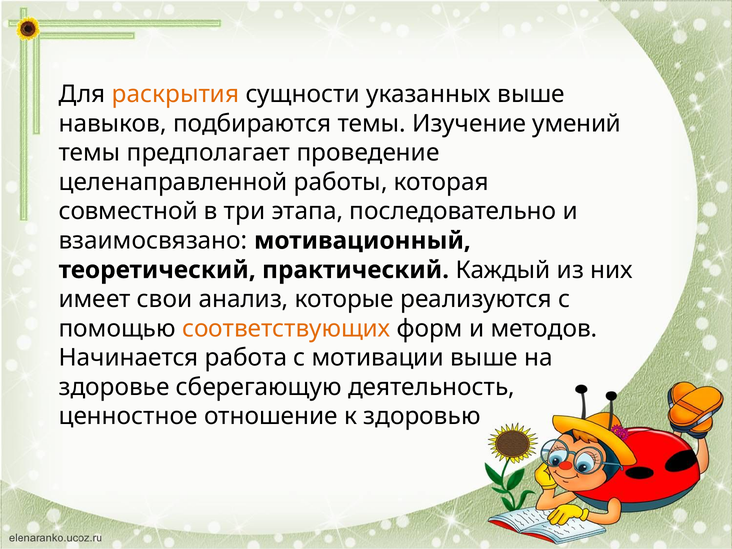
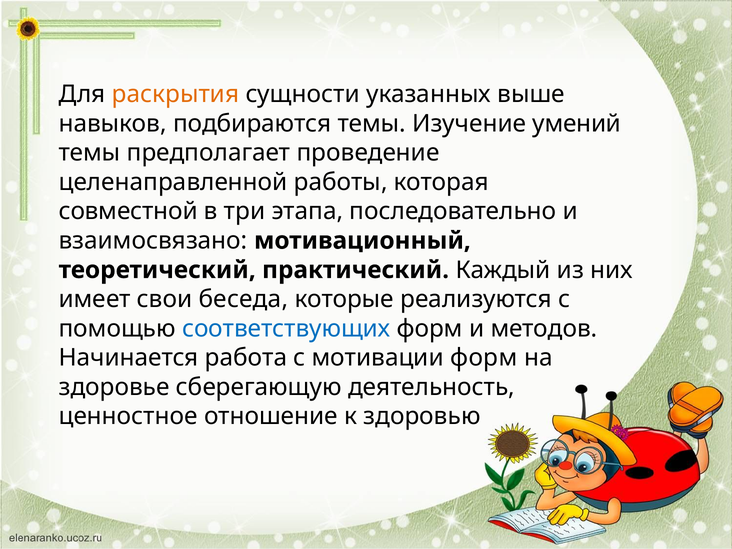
анализ: анализ -> беседа (243, 299)
соответствующих colour: orange -> blue (286, 329)
мотивации выше: выше -> форм (484, 358)
